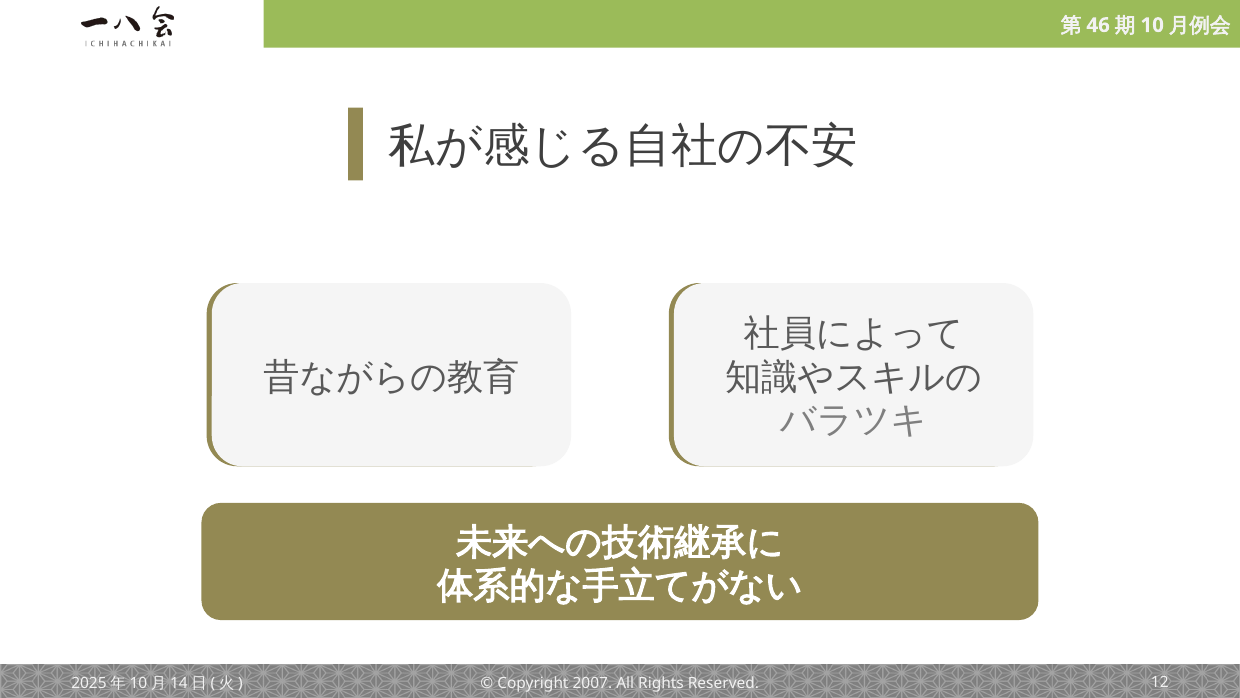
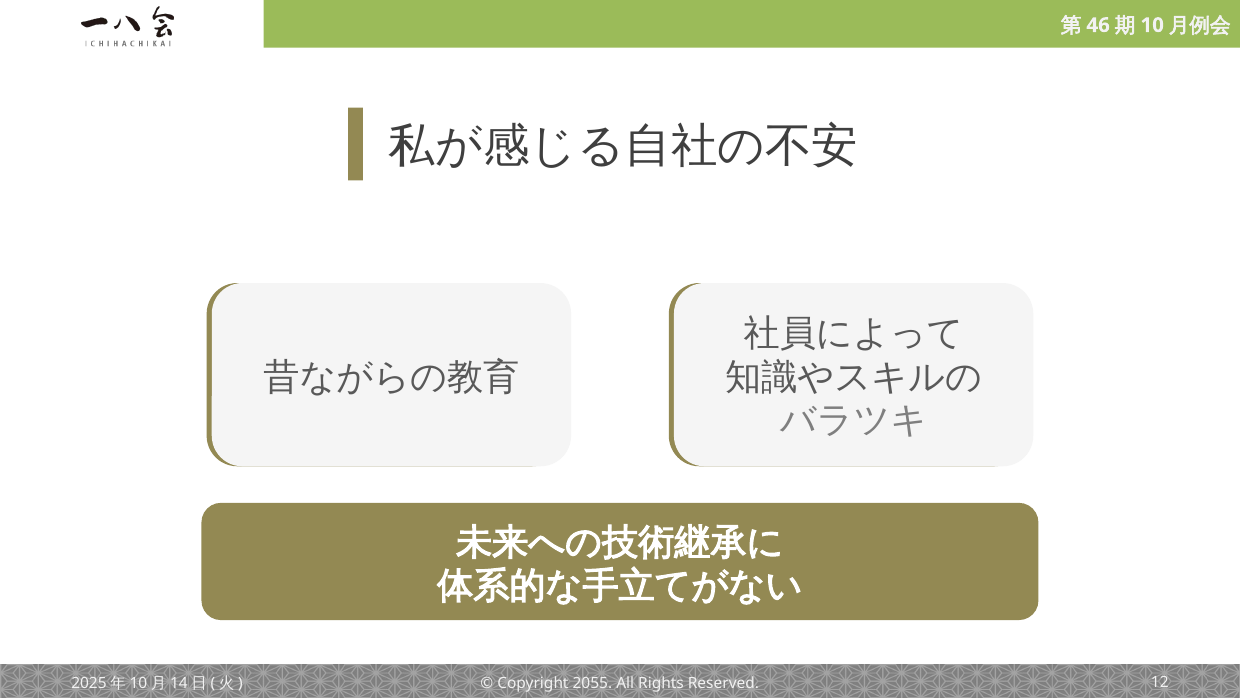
2007: 2007 -> 2055 (592, 683)
